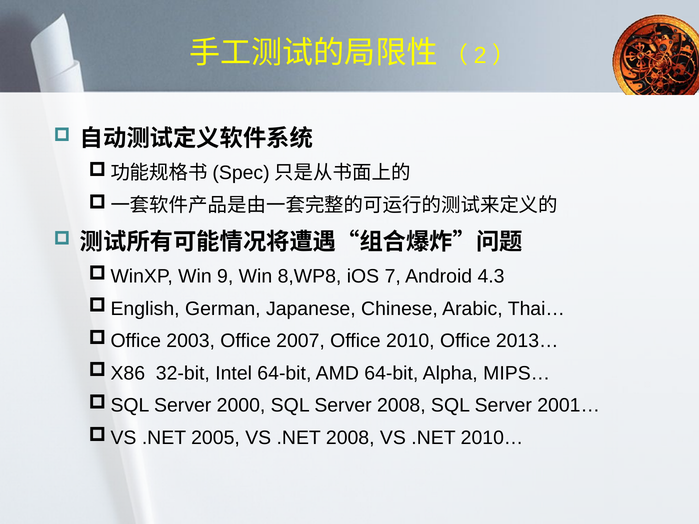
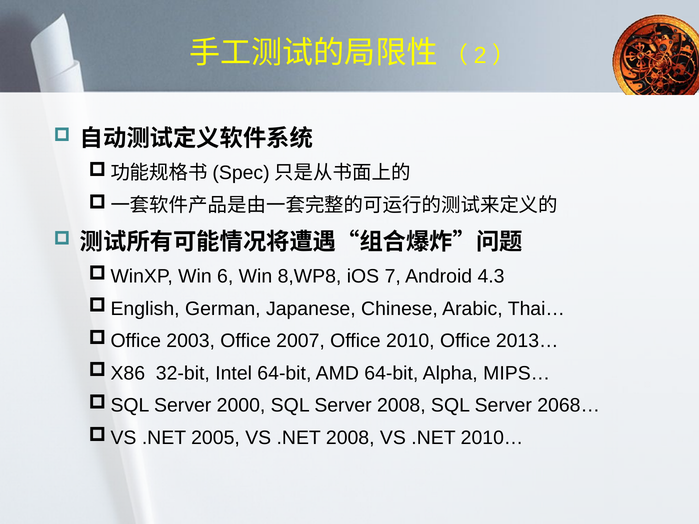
9: 9 -> 6 (225, 276)
2001…: 2001… -> 2068… (569, 406)
